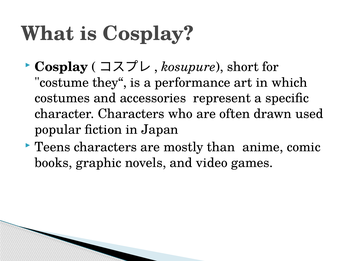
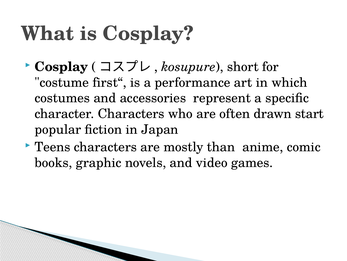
they“: they“ -> first“ (110, 82)
used: used -> start (309, 114)
